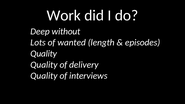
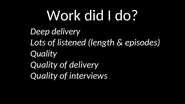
Deep without: without -> delivery (66, 31)
wanted: wanted -> listened (72, 43)
